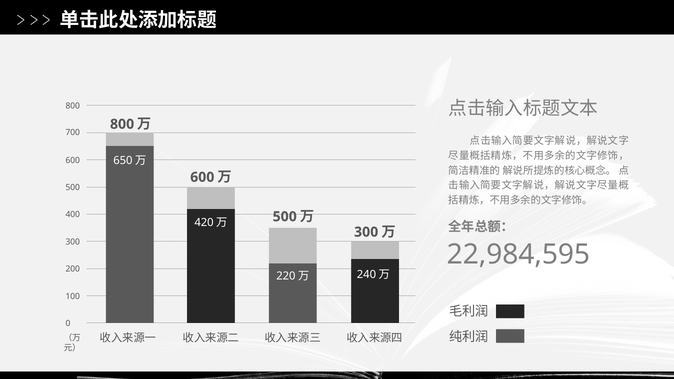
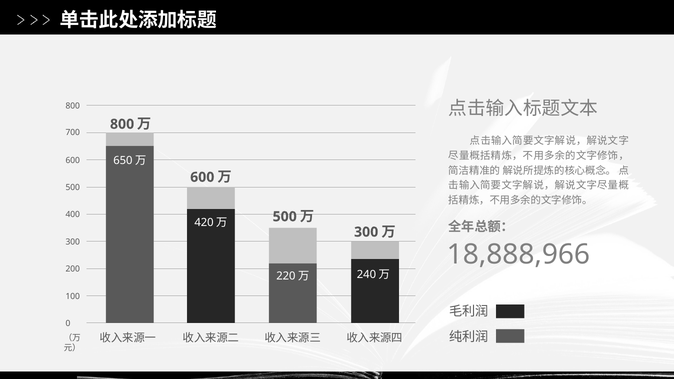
22,984,595: 22,984,595 -> 18,888,966 (518, 255)
